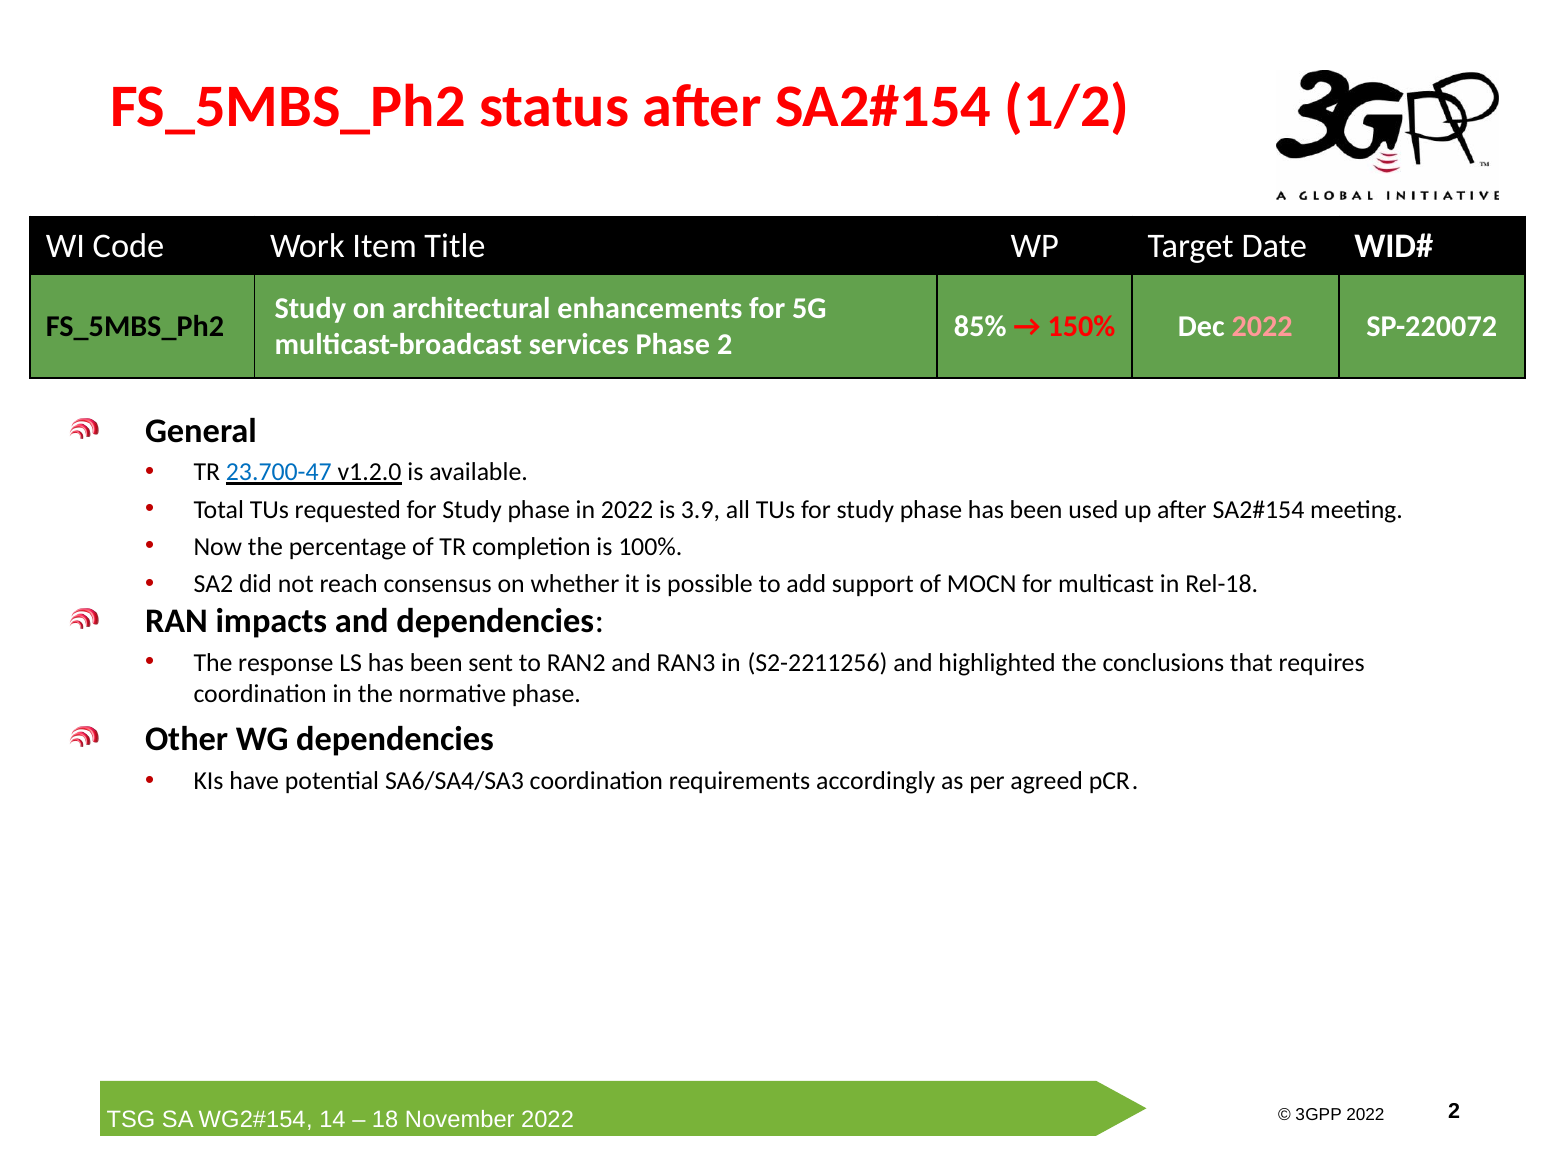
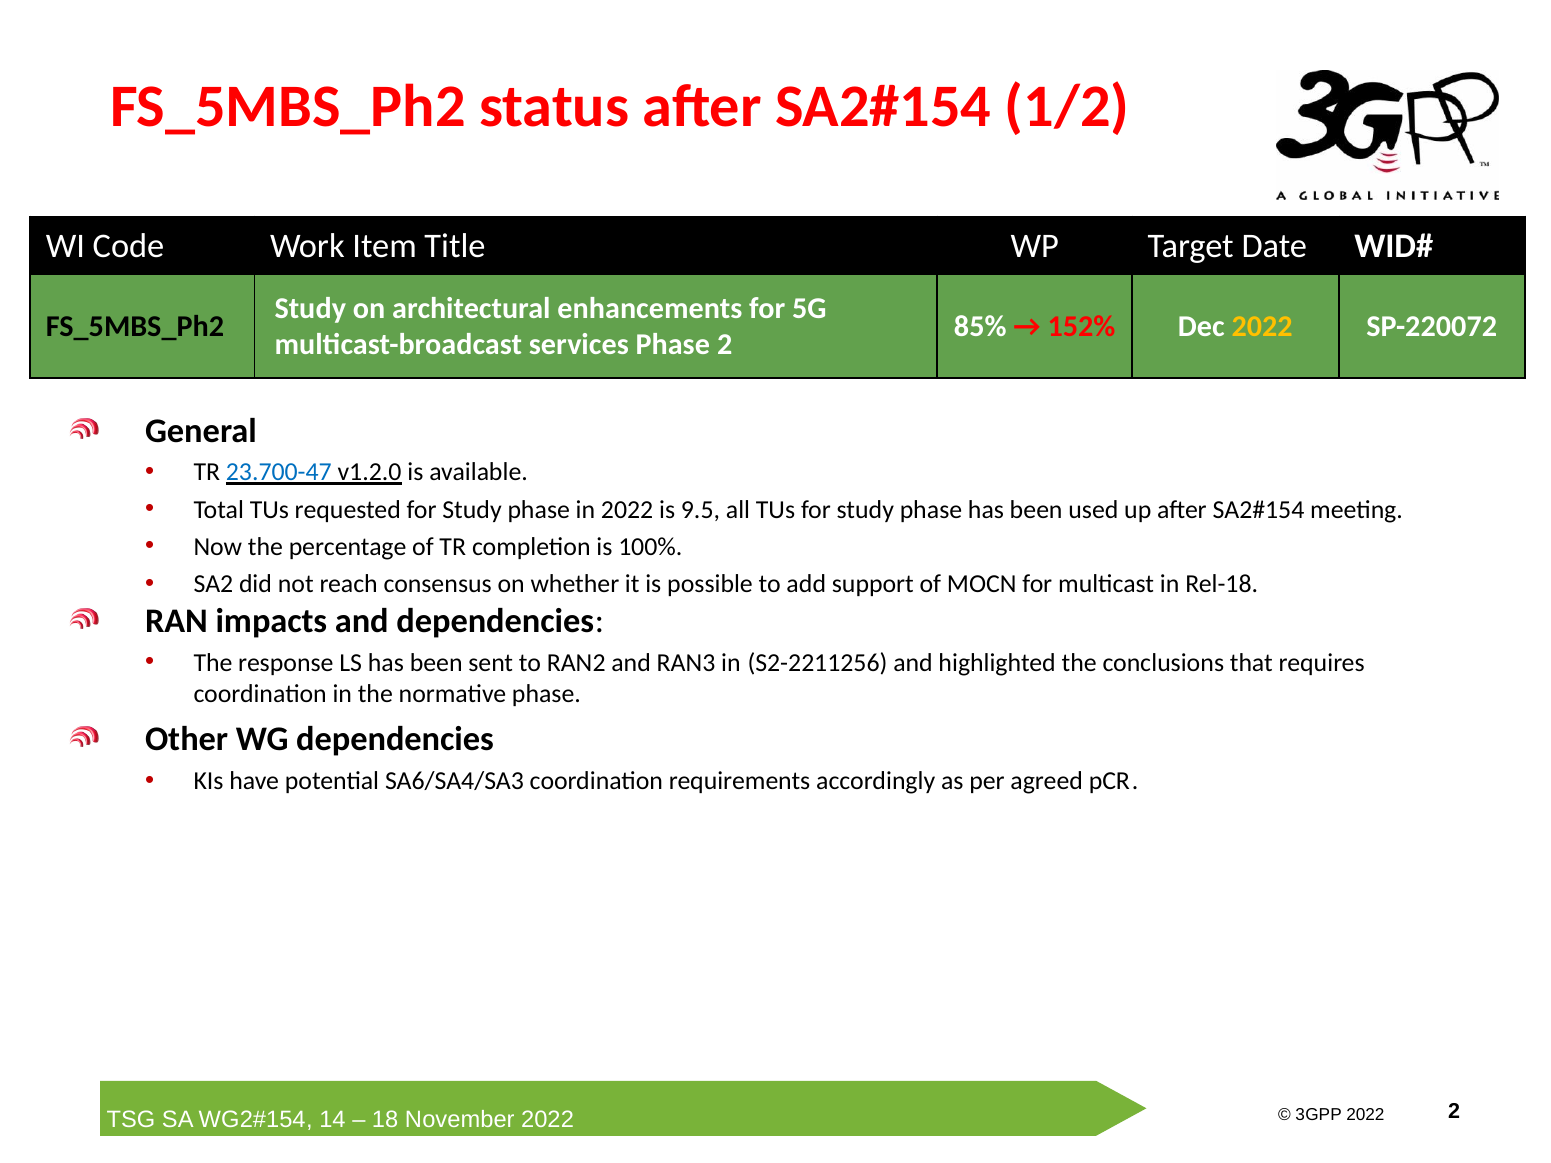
150%: 150% -> 152% (1082, 327)
2022 colour: pink -> yellow (1262, 327)
3.9: 3.9 -> 9.5 (700, 510)
